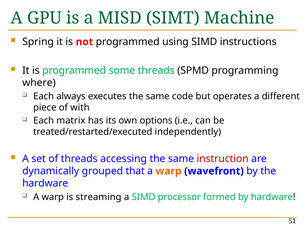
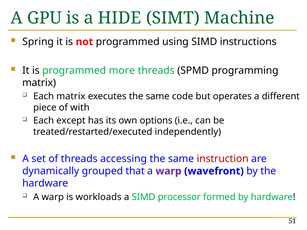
MISD: MISD -> HIDE (120, 18)
some: some -> more (122, 71)
where: where -> matrix (39, 83)
Each always: always -> matrix (71, 96)
matrix: matrix -> except (71, 121)
warp colour: orange -> purple (169, 171)
streaming: streaming -> workloads (99, 197)
